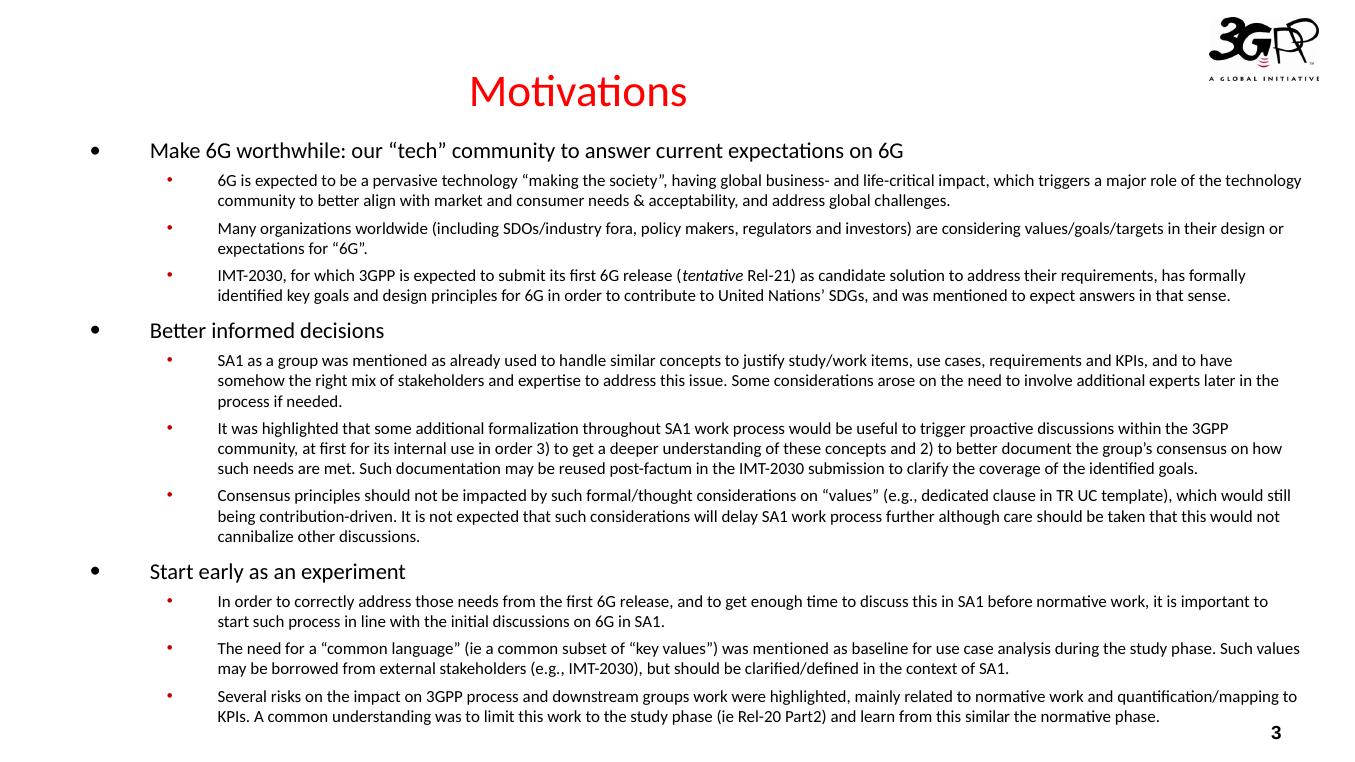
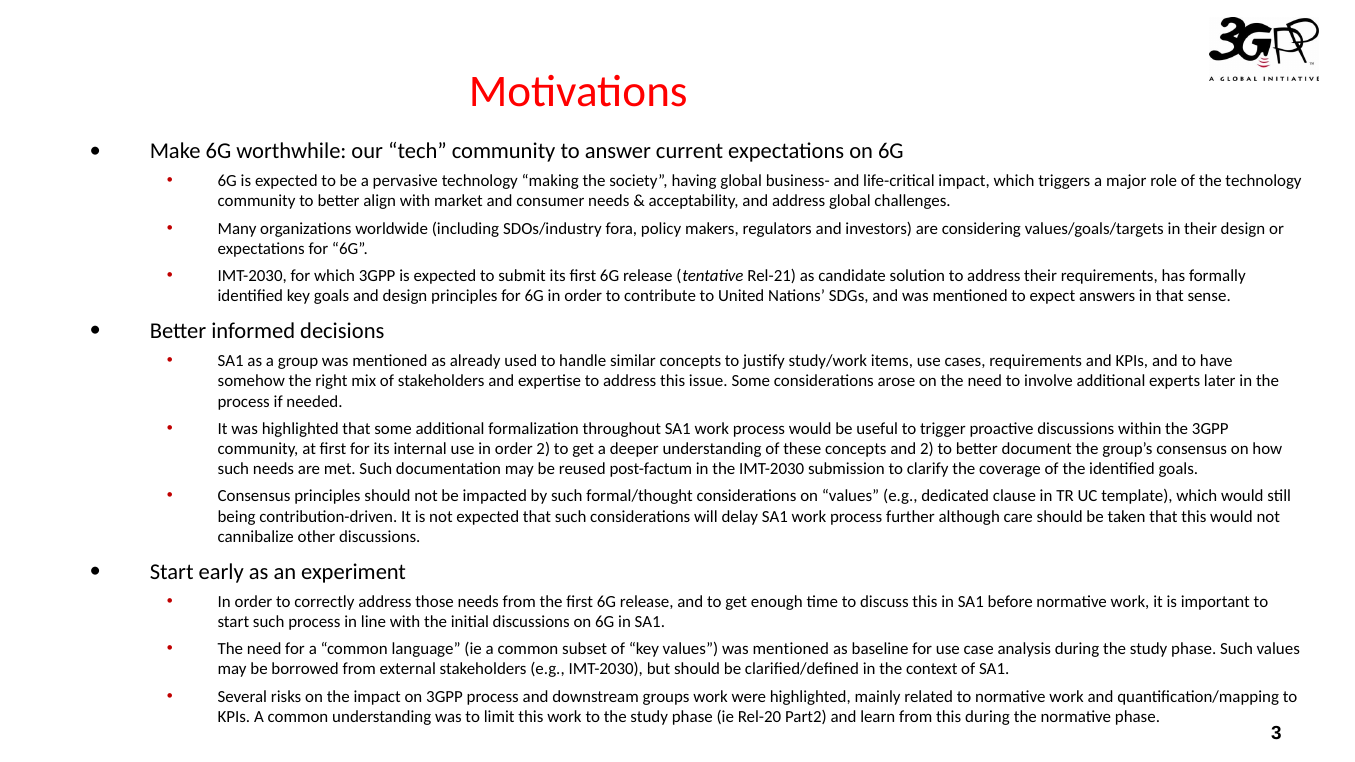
order 3: 3 -> 2 (543, 449)
this similar: similar -> during (988, 717)
